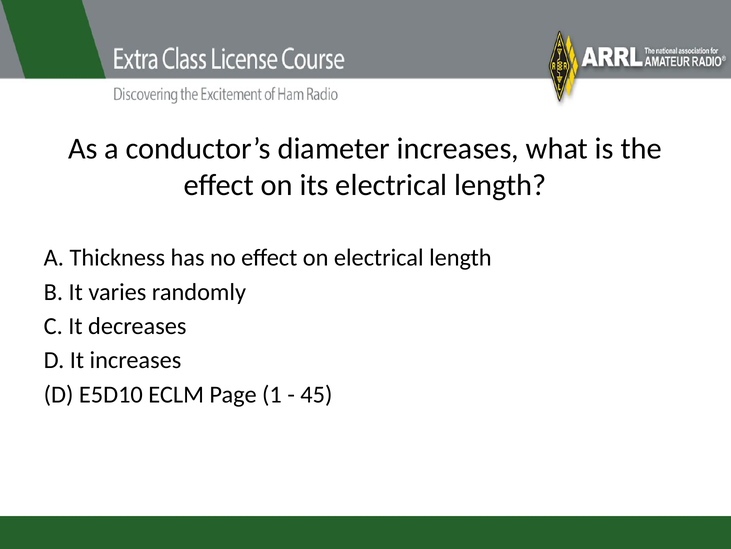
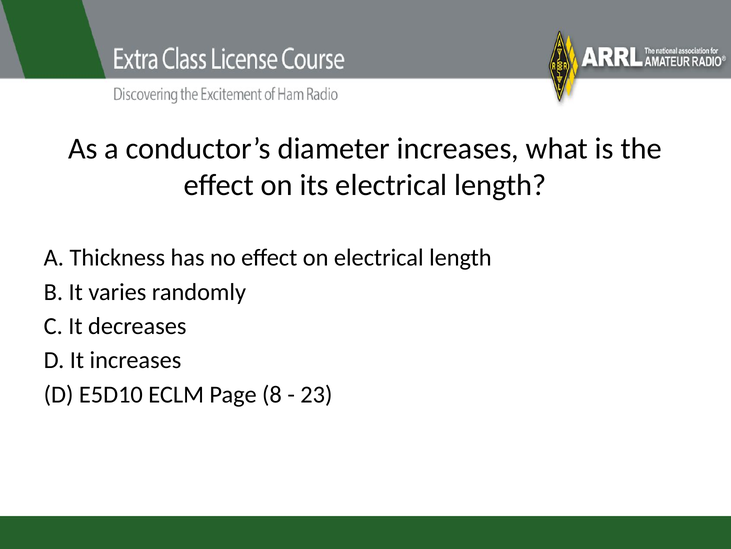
1: 1 -> 8 (272, 394)
45: 45 -> 23 (316, 394)
